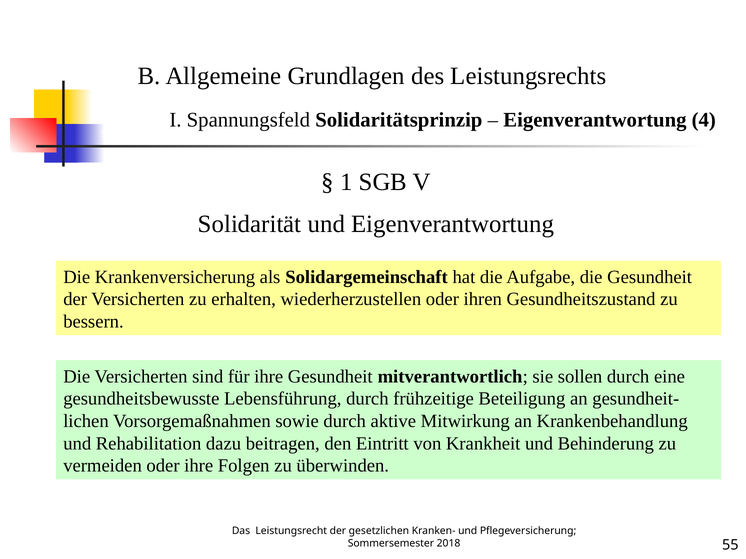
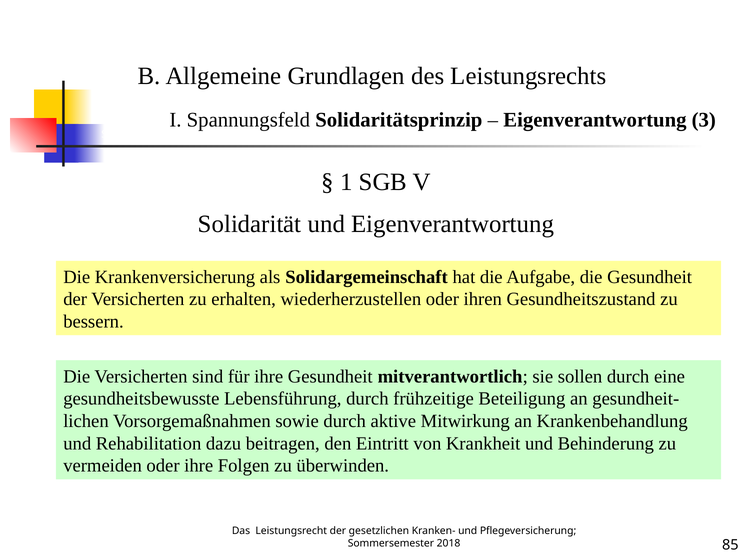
4: 4 -> 3 (704, 120)
55: 55 -> 85 (730, 546)
